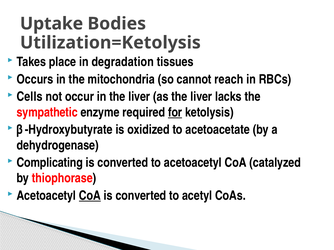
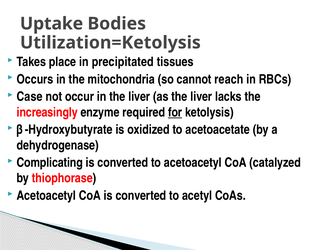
degradation: degradation -> precipitated (123, 62)
Cells: Cells -> Case (30, 97)
sympathetic: sympathetic -> increasingly (47, 112)
CoA underline: present -> none (90, 196)
